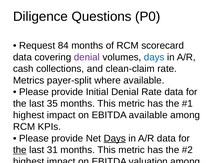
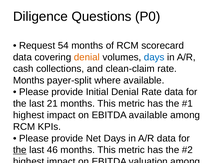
84: 84 -> 54 (63, 46)
denial colour: purple -> orange (87, 57)
Metrics: Metrics -> Months (29, 81)
35: 35 -> 21 (52, 104)
Days underline: present -> none (115, 139)
31: 31 -> 46 (52, 150)
